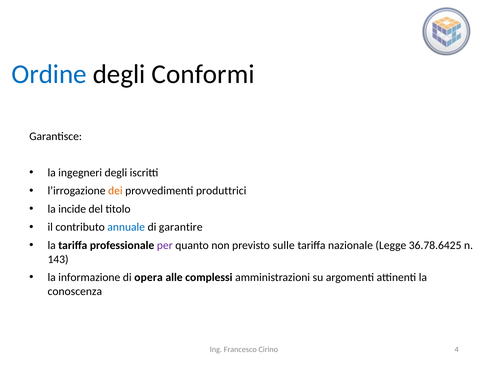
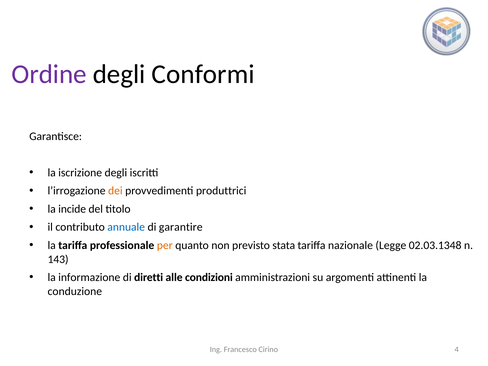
Ordine colour: blue -> purple (49, 74)
ingegneri: ingegneri -> iscrizione (80, 173)
per colour: purple -> orange (165, 245)
sulle: sulle -> stata (284, 245)
36.78.6425: 36.78.6425 -> 02.03.1348 (435, 245)
opera: opera -> diretti (149, 277)
complessi: complessi -> condizioni (209, 277)
conoscenza: conoscenza -> conduzione (75, 291)
